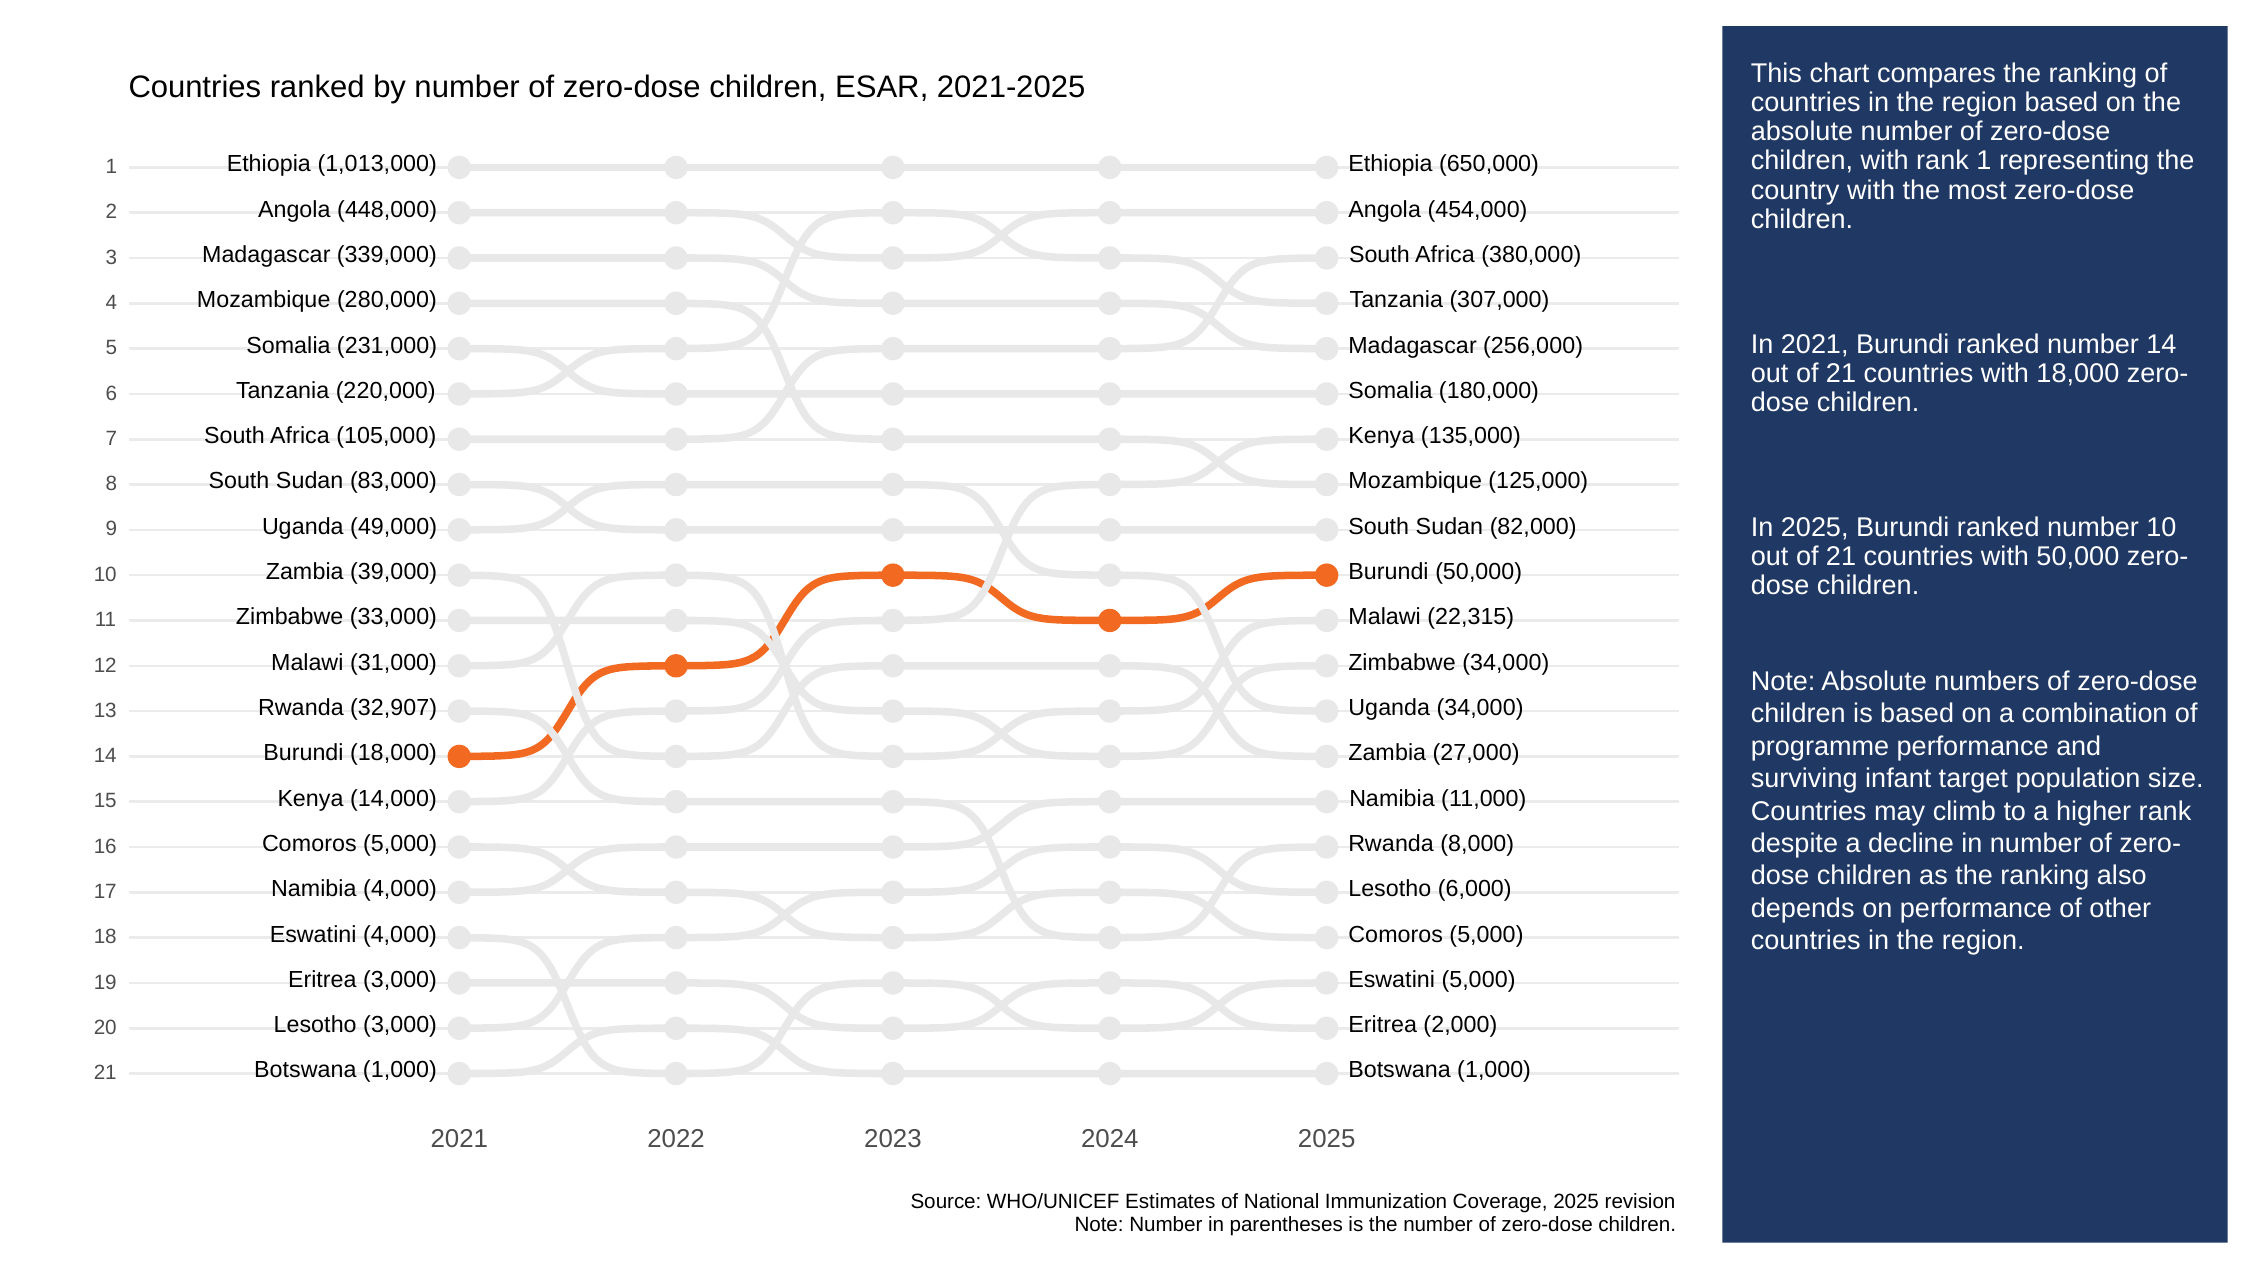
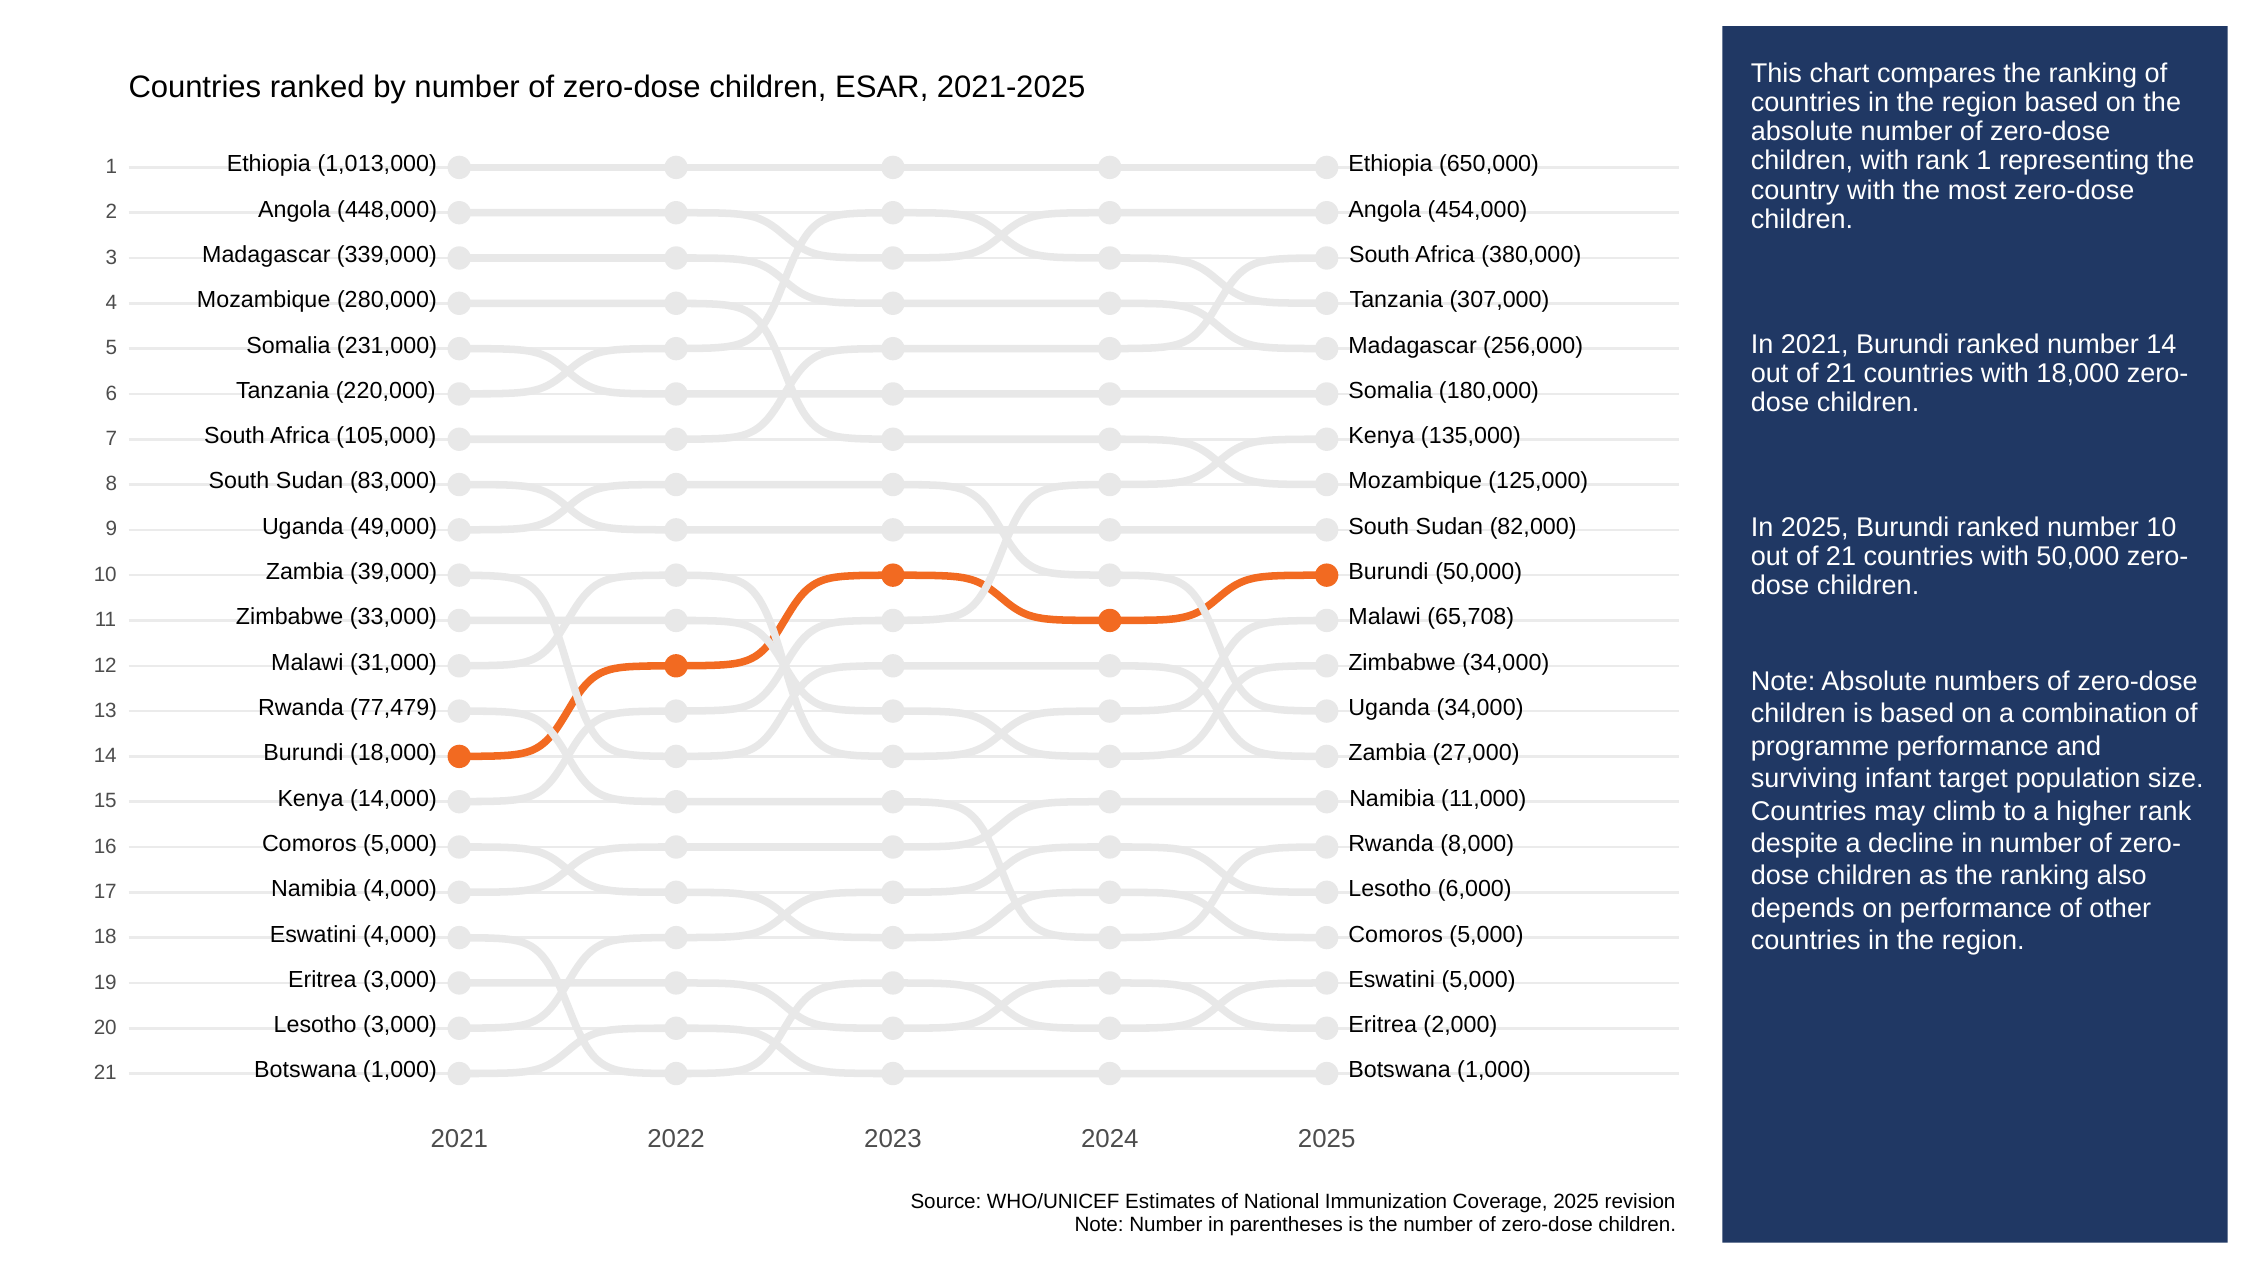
22,315: 22,315 -> 65,708 (1471, 617)
32,907: 32,907 -> 77,479 (394, 708)
